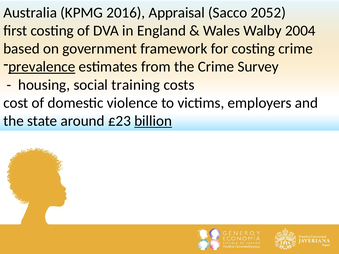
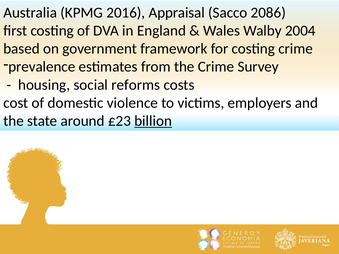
2052: 2052 -> 2086 (268, 13)
prevalence underline: present -> none (42, 67)
training: training -> reforms (136, 85)
